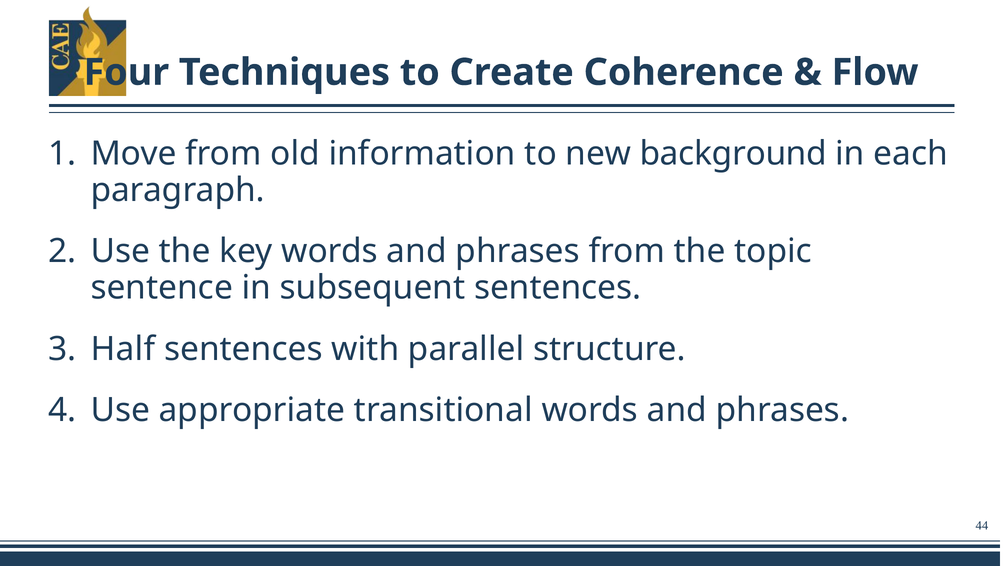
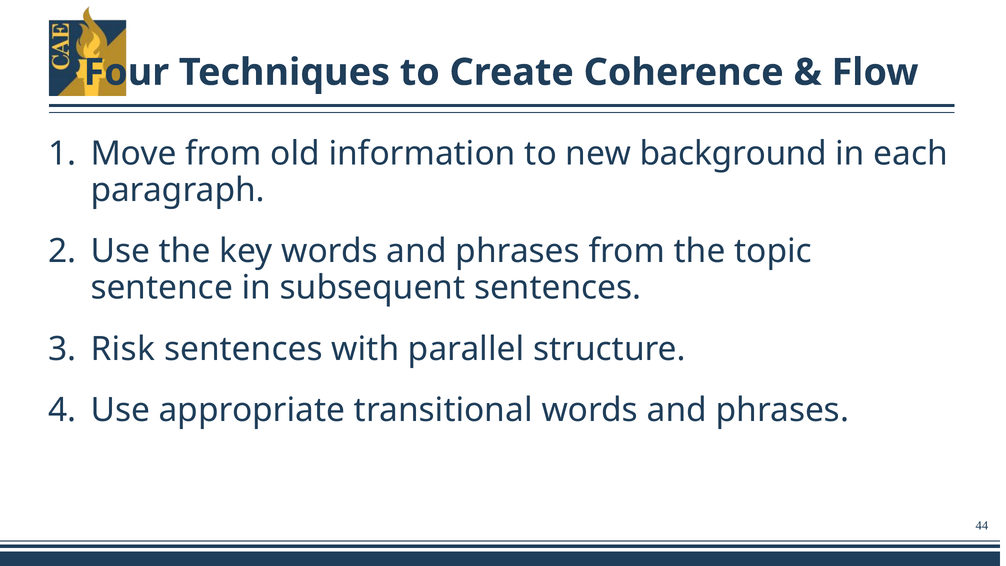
Half: Half -> Risk (123, 349)
